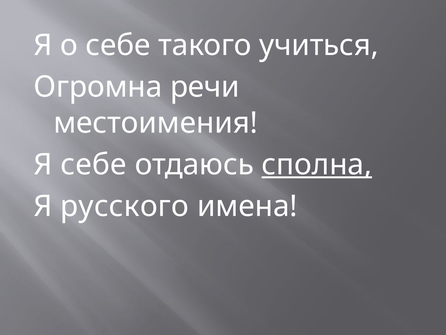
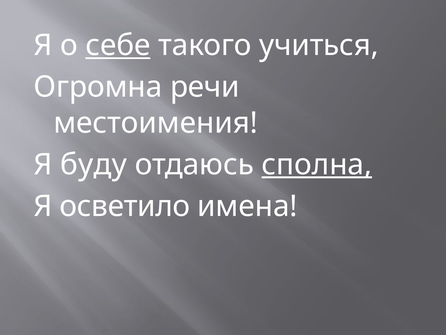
себе underline: none -> present (118, 45)
Я себе: себе -> буду (93, 164)
русского: русского -> осветило (125, 206)
